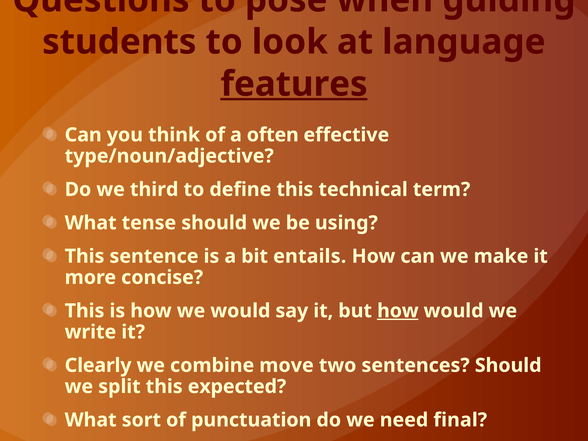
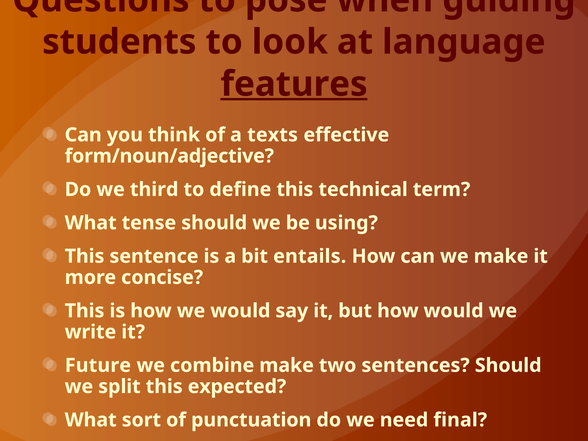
often: often -> texts (273, 135)
type/noun/adjective: type/noun/adjective -> form/noun/adjective (169, 156)
how underline: present -> none (398, 311)
Clearly: Clearly -> Future (98, 365)
combine move: move -> make (287, 365)
